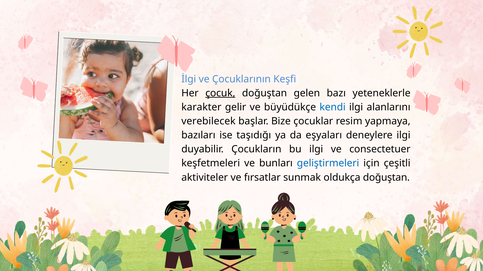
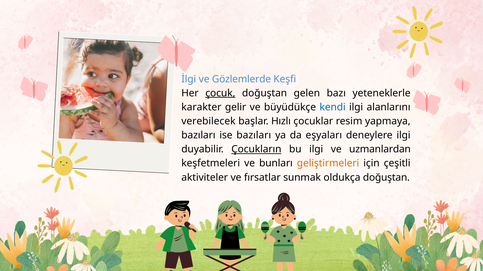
Çocuklarının: Çocuklarının -> Gözlemlerde (242, 79)
Bize: Bize -> Hızlı (281, 121)
ise taşıdığı: taşıdığı -> bazıları (254, 136)
Çocukların underline: none -> present (256, 150)
consectetuer: consectetuer -> uzmanlardan (380, 150)
geliştirmeleri colour: blue -> orange (328, 164)
